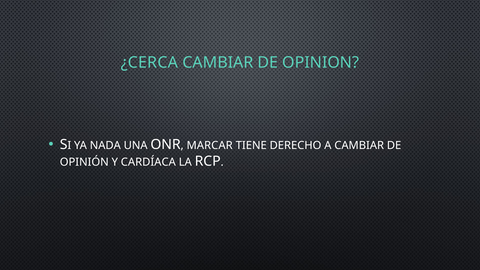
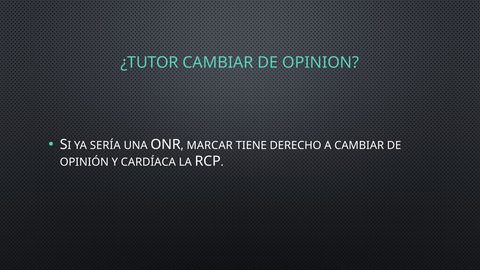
¿CERCA: ¿CERCA -> ¿TUTOR (150, 63)
NADA: NADA -> SERÍA (105, 145)
